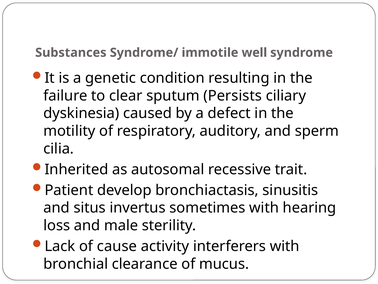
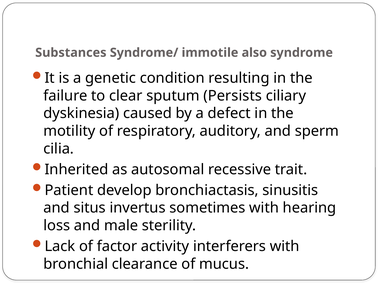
well: well -> also (254, 53)
cause: cause -> factor (117, 246)
